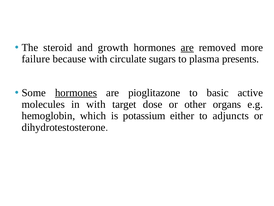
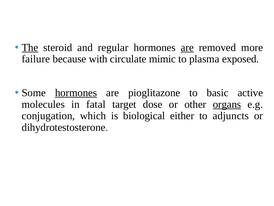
The underline: none -> present (30, 47)
growth: growth -> regular (113, 47)
sugars: sugars -> mimic (162, 59)
presents: presents -> exposed (241, 59)
in with: with -> fatal (96, 104)
organs underline: none -> present (227, 104)
hemoglobin: hemoglobin -> conjugation (48, 116)
potassium: potassium -> biological (144, 116)
